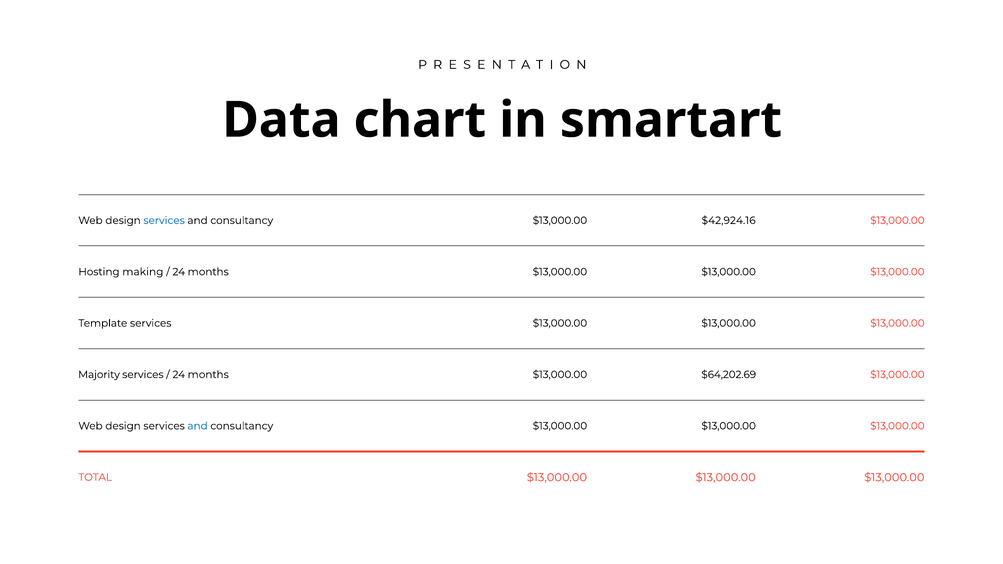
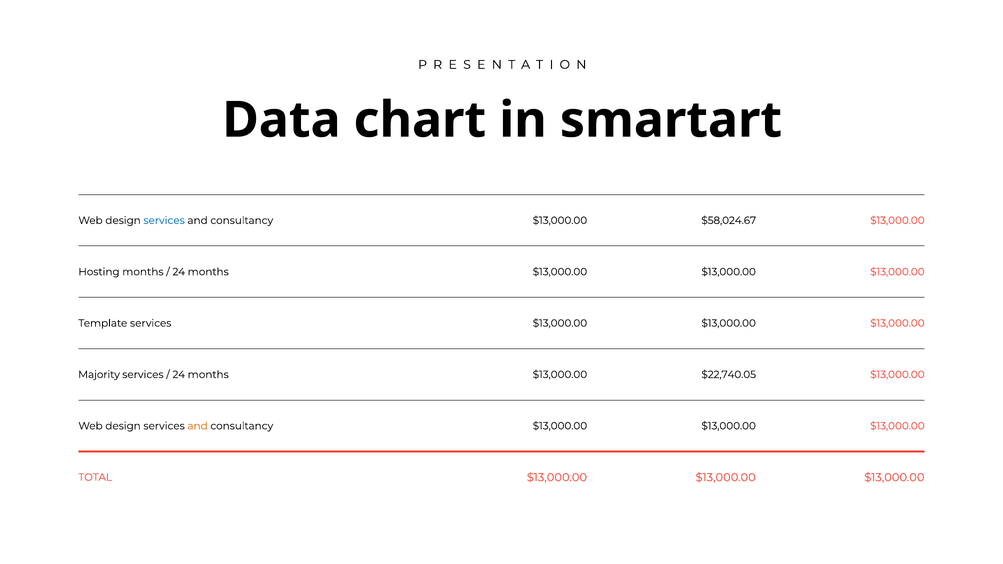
$42,924.16: $42,924.16 -> $58,024.67 (729, 221)
Hosting making: making -> months (143, 272)
$64,202.69: $64,202.69 -> $22,740.05 (729, 375)
and colour: blue -> orange (198, 426)
